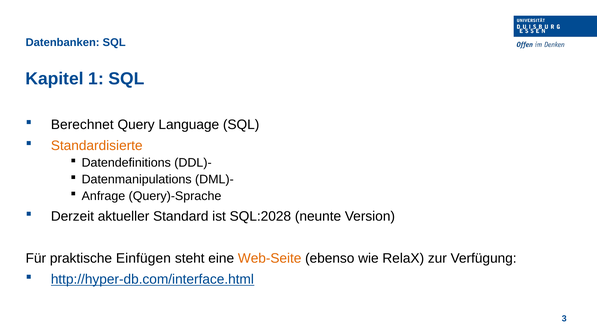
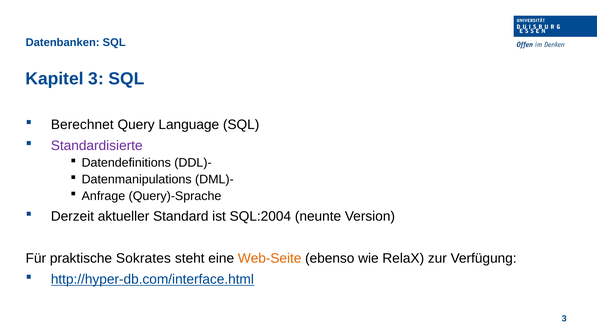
Kapitel 1: 1 -> 3 (96, 79)
Standardisierte colour: orange -> purple (97, 146)
SQL:2028: SQL:2028 -> SQL:2004 (260, 216)
Einfügen: Einfügen -> Sokrates (143, 258)
